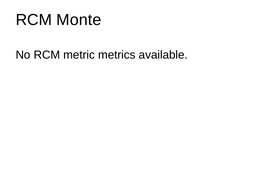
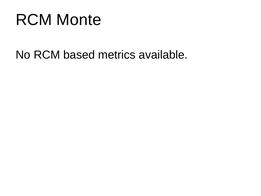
metric: metric -> based (79, 55)
